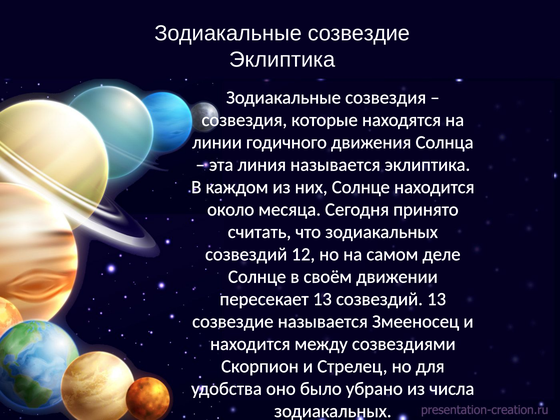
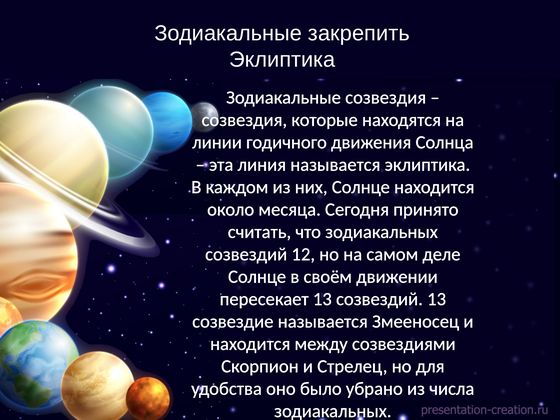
Зодиакальные созвездие: созвездие -> закрепить (359, 33)
